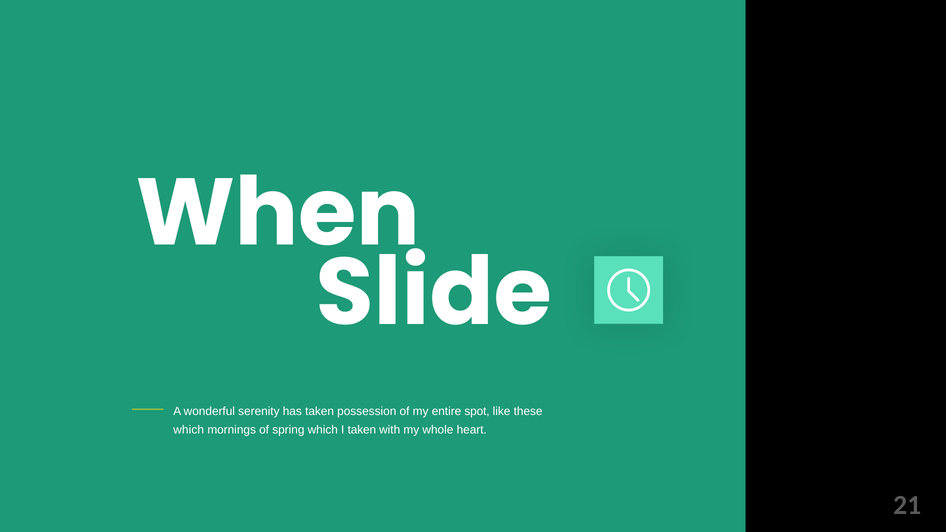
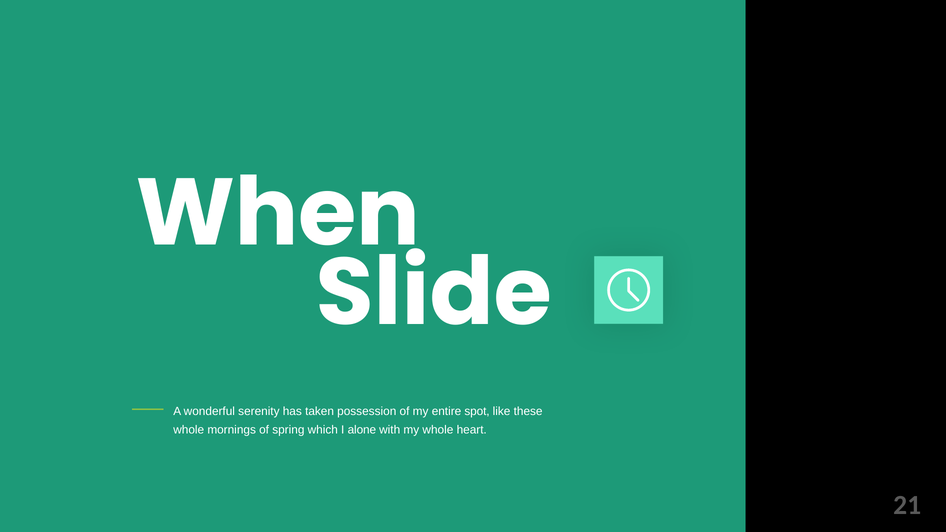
which: which -> whole (189, 430)
I taken: taken -> alone (362, 430)
